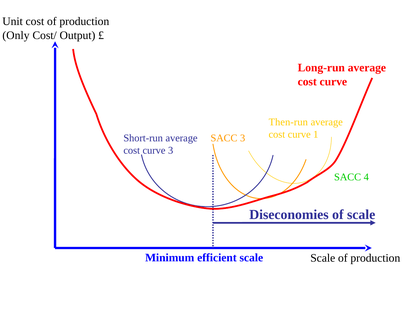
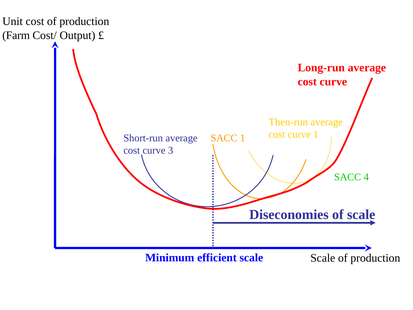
Only: Only -> Farm (16, 35)
SACC 3: 3 -> 1 (243, 138)
